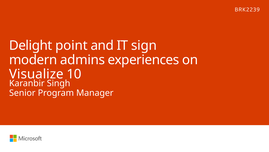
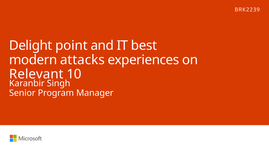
sign: sign -> best (144, 45)
admins: admins -> attacks (82, 60)
Visualize: Visualize -> Relevant (36, 74)
